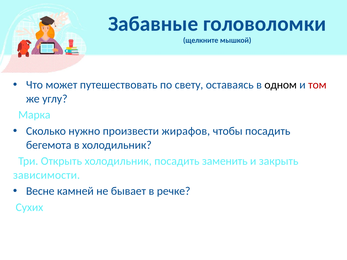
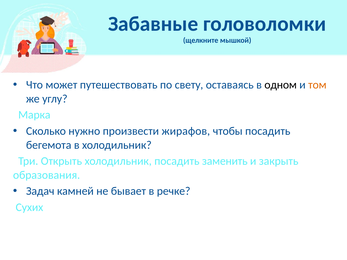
том colour: red -> orange (317, 85)
зависимости: зависимости -> образования (47, 175)
Весне: Весне -> Задач (40, 191)
